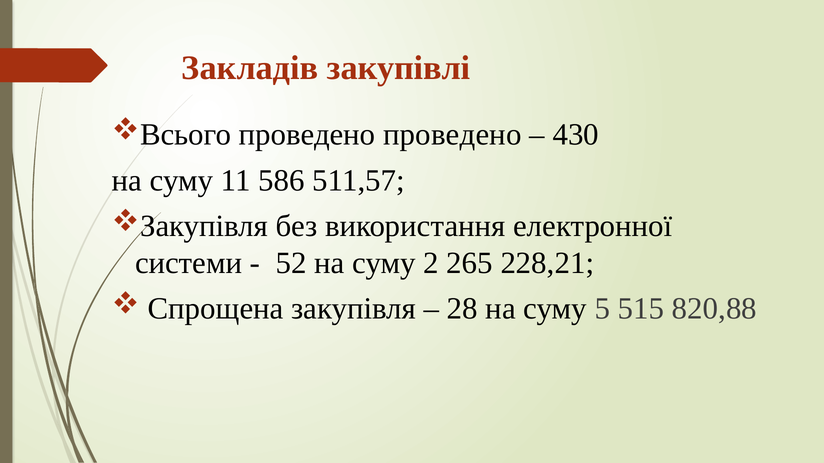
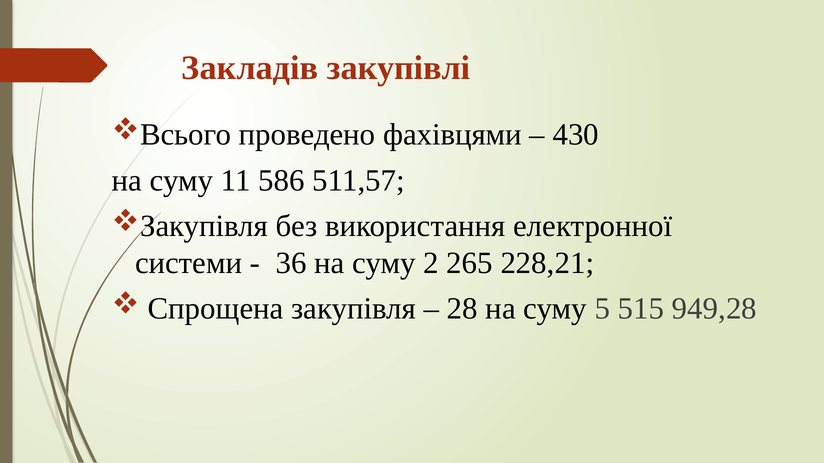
проведено проведено: проведено -> фахівцями (452, 135)
52: 52 -> 36 (291, 263)
820,88: 820,88 -> 949,28 (714, 309)
